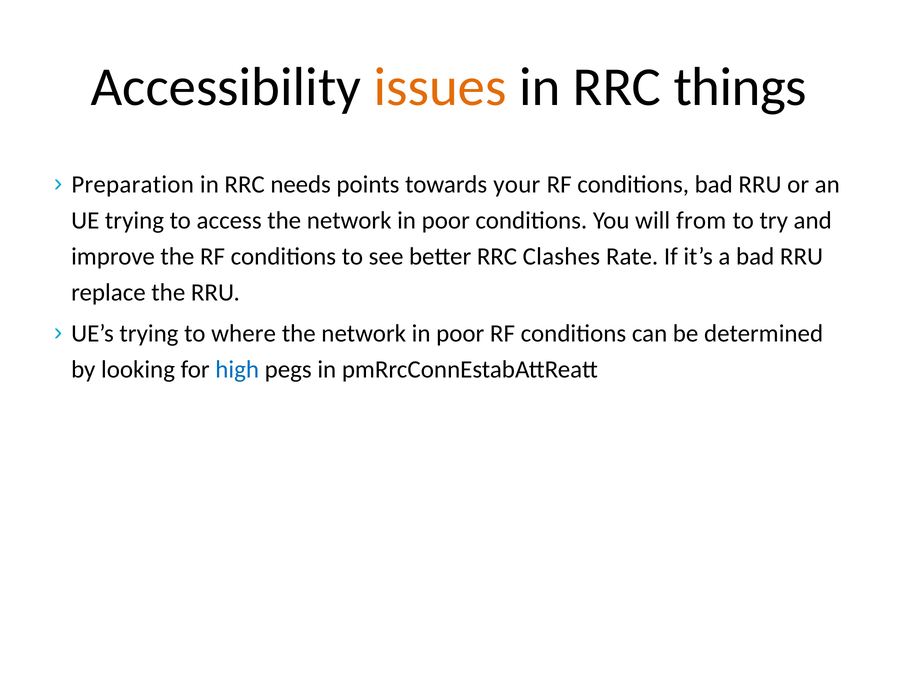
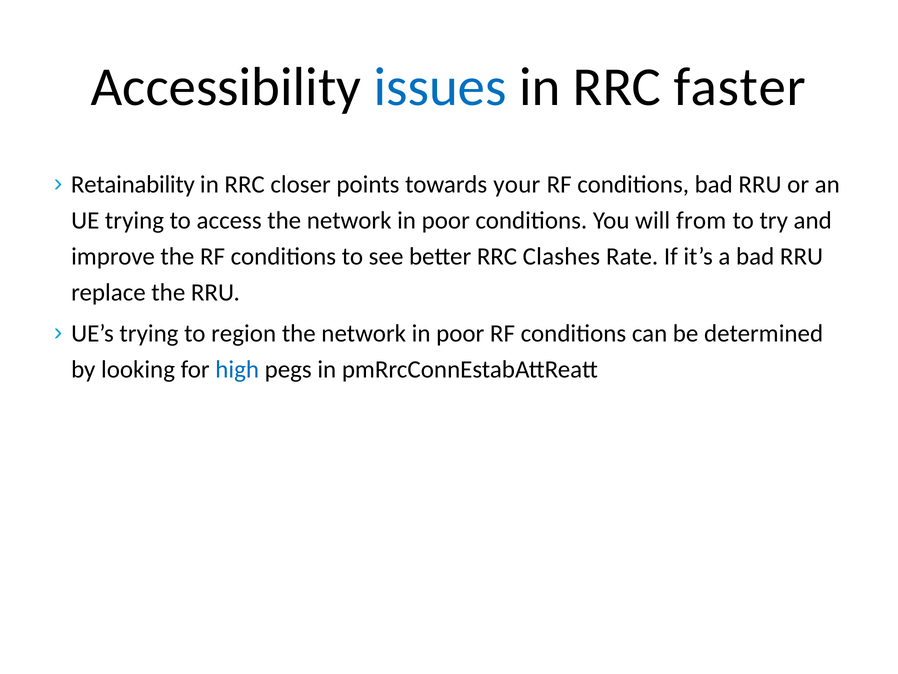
issues colour: orange -> blue (440, 87)
things: things -> faster (740, 87)
Preparation: Preparation -> Retainability (133, 184)
needs: needs -> closer (301, 184)
where: where -> region (244, 333)
